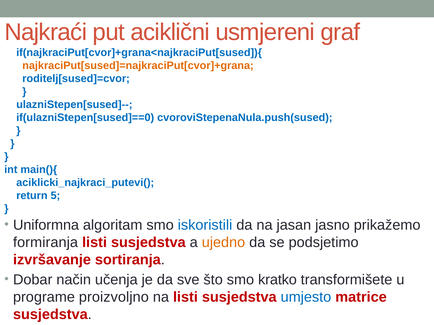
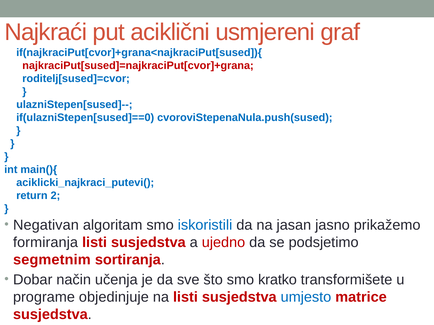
najkraciPut[sused]=najkraciPut[cvor]+grana colour: orange -> red (138, 66)
5: 5 -> 2 (55, 196)
Uniformna: Uniformna -> Negativan (46, 225)
ujedno colour: orange -> red (224, 243)
izvršavanje: izvršavanje -> segmetnim (52, 260)
proizvoljno: proizvoljno -> objedinjuje (114, 298)
